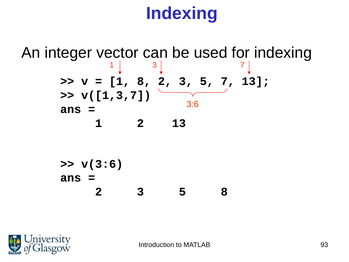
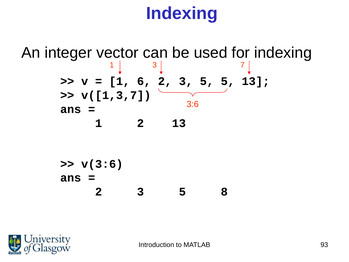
1 8: 8 -> 6 (144, 81)
5 7: 7 -> 5 (228, 81)
